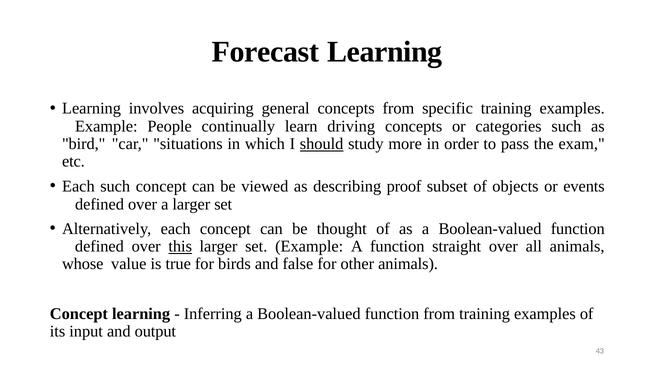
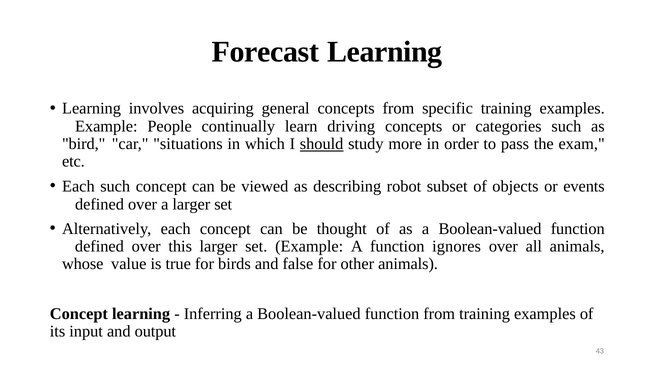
proof: proof -> robot (404, 186)
this underline: present -> none (180, 246)
straight: straight -> ignores (457, 246)
